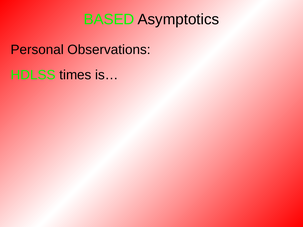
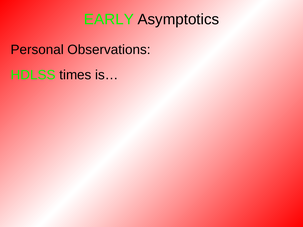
BASED: BASED -> EARLY (109, 19)
